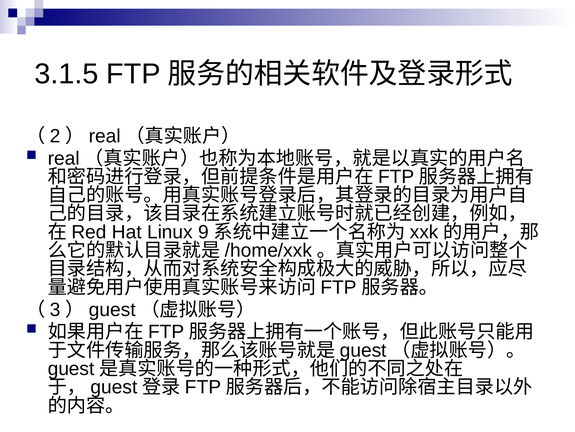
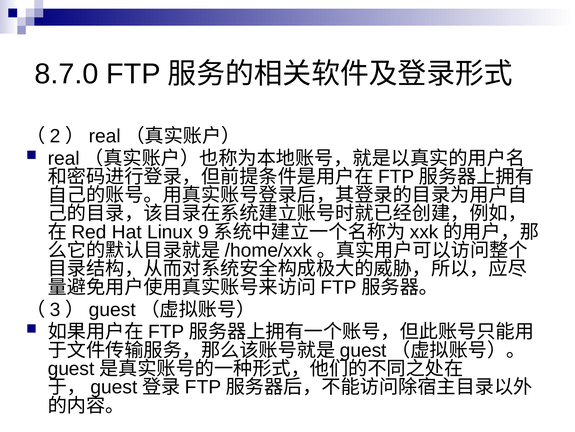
3.1.5: 3.1.5 -> 8.7.0 (66, 74)
